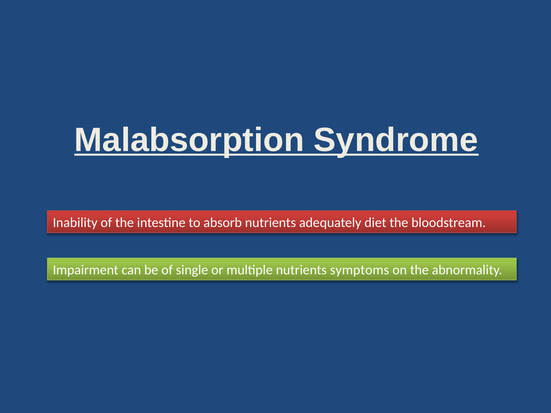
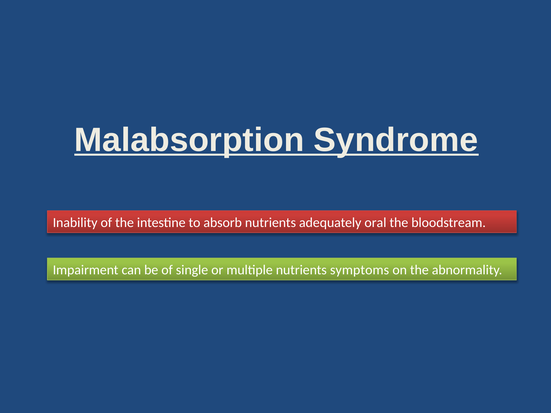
diet: diet -> oral (375, 223)
